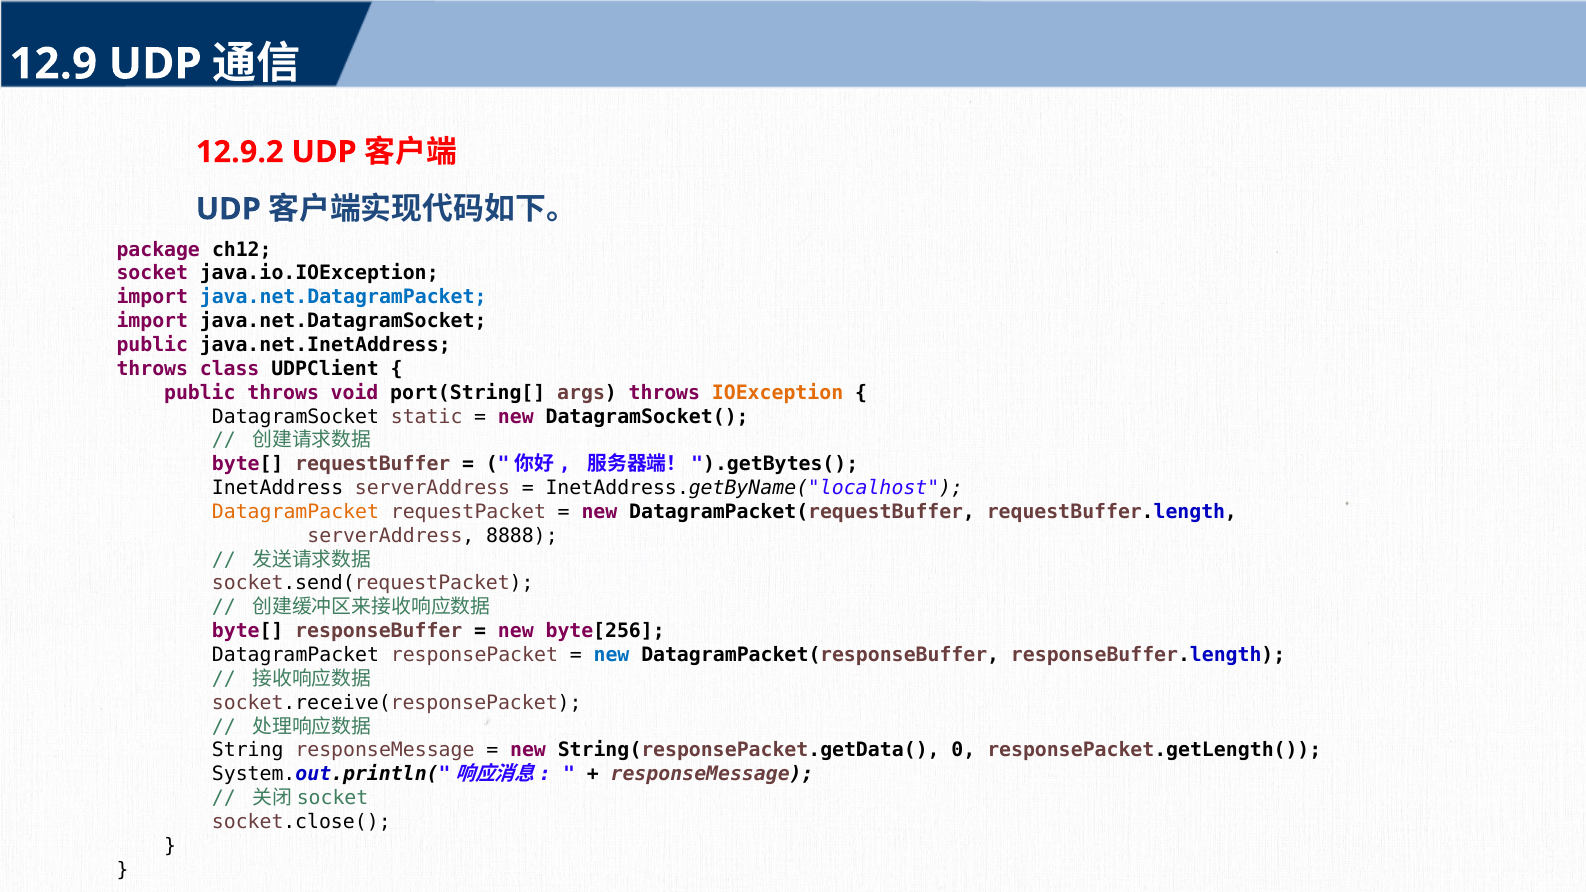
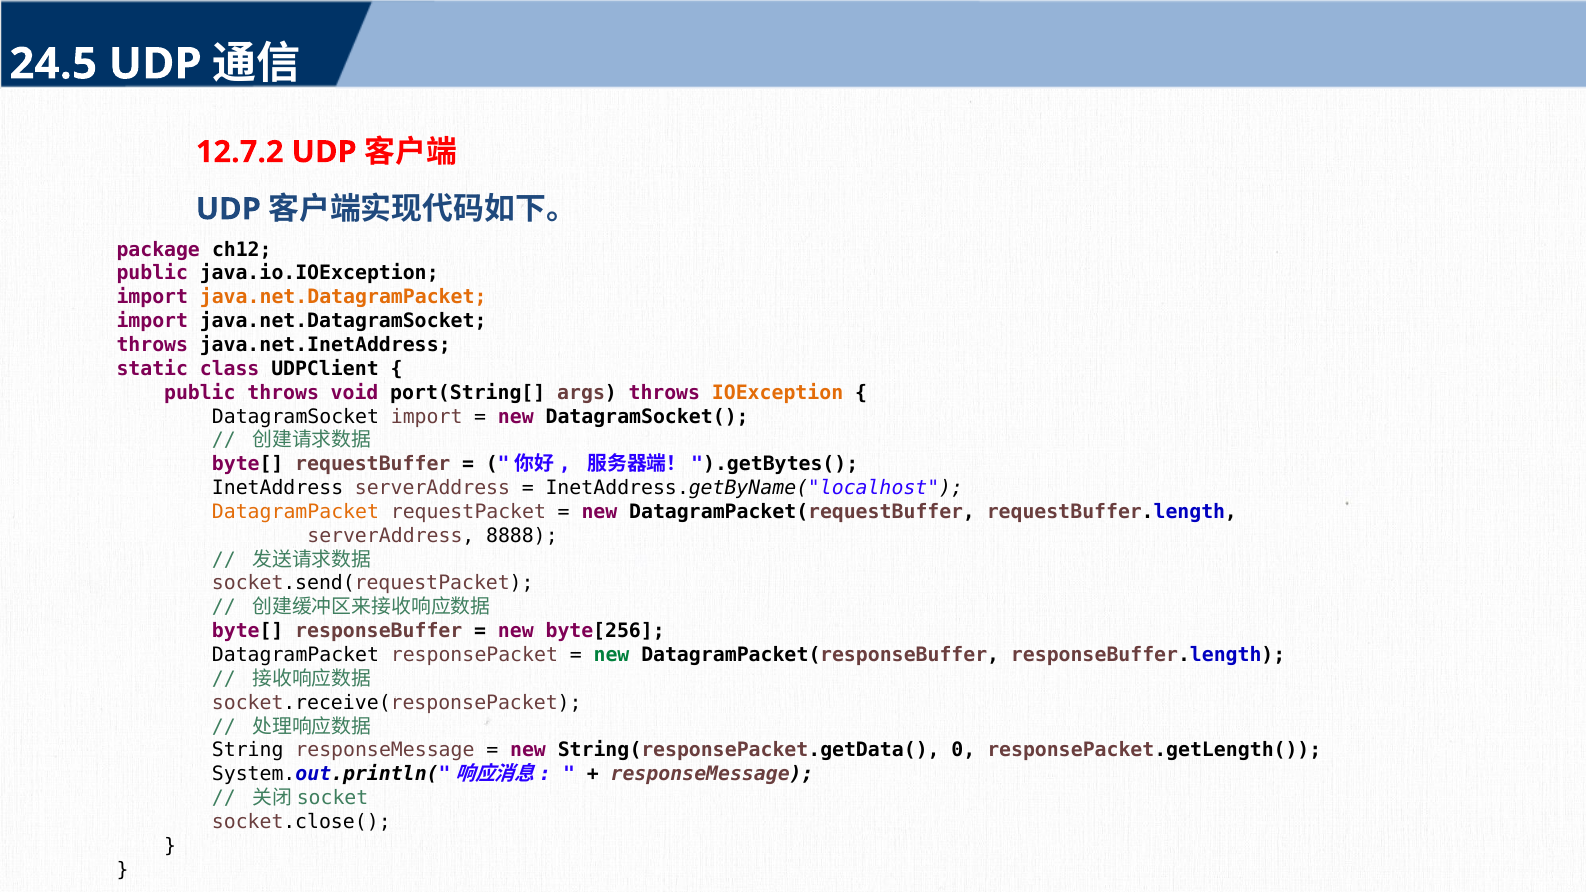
12.9: 12.9 -> 24.5 (53, 64)
12.9.2: 12.9.2 -> 12.7.2 (240, 152)
socket: socket -> public (152, 273)
java.net.DatagramPacket colour: blue -> orange (343, 297)
public: public -> throws (152, 345)
throws: throws -> static (152, 369)
DatagramSocket static: static -> import (427, 417)
new colour: blue -> green (612, 655)
